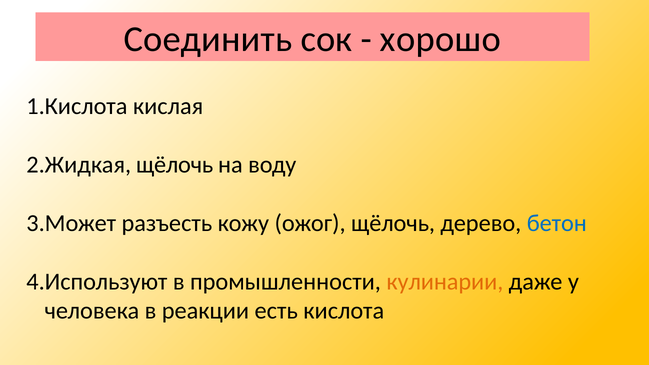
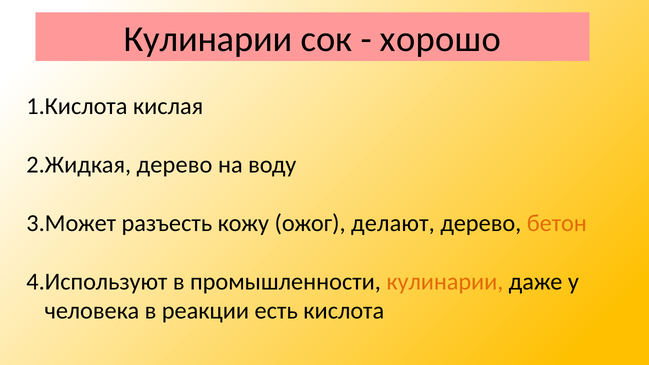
Соединить: Соединить -> Кулинарии (208, 39)
щёлочь: щёлочь -> дерево (174, 165)
ожог щёлочь: щёлочь -> делают (393, 223)
бетон colour: blue -> orange (557, 223)
